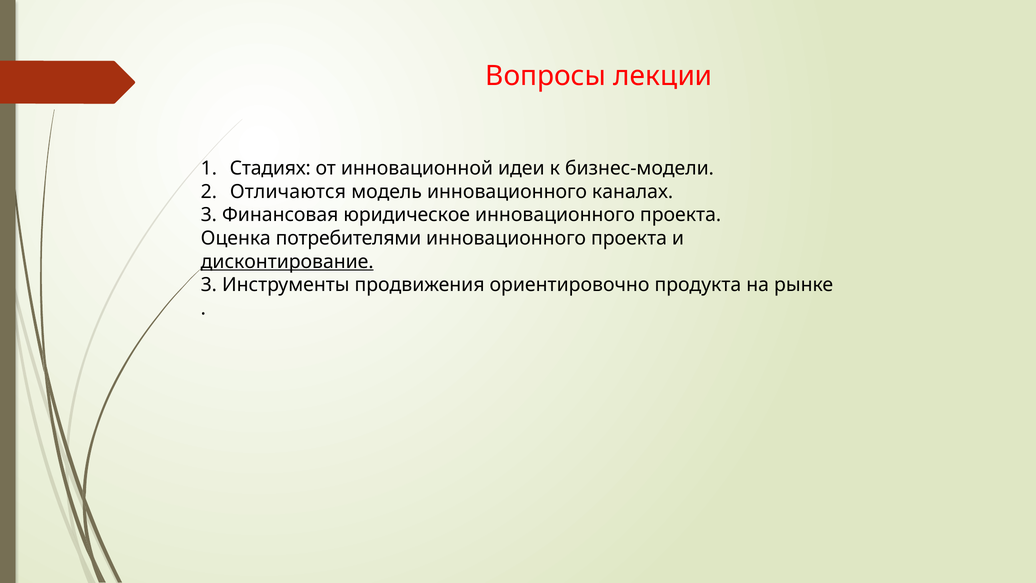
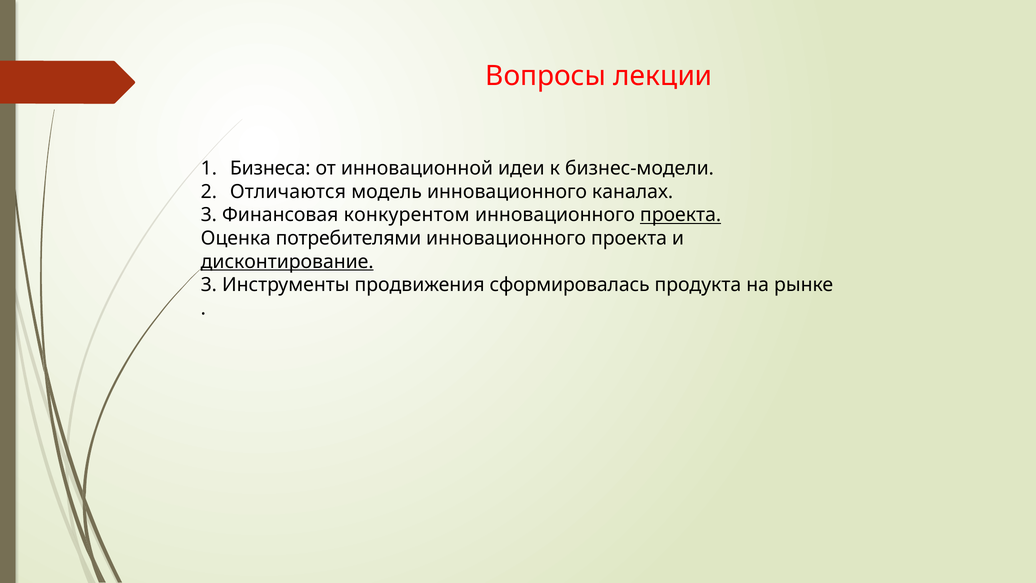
Стадиях: Стадиях -> Бизнеса (270, 168)
юридическое: юридическое -> конкурентом (407, 215)
проекта underline: none -> present (681, 215)
ориентировочно: ориентировочно -> сформировалась (570, 285)
